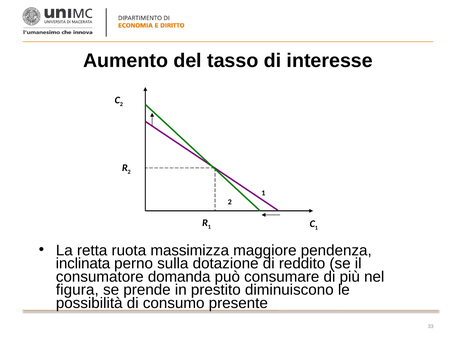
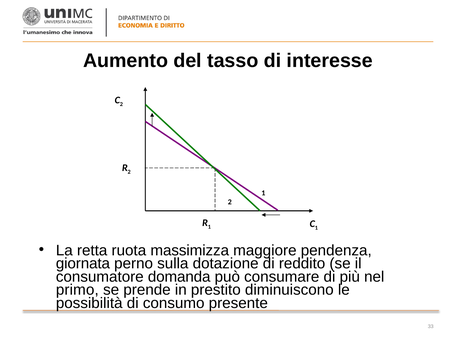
inclinata: inclinata -> giornata (83, 264)
figura: figura -> primo (77, 290)
